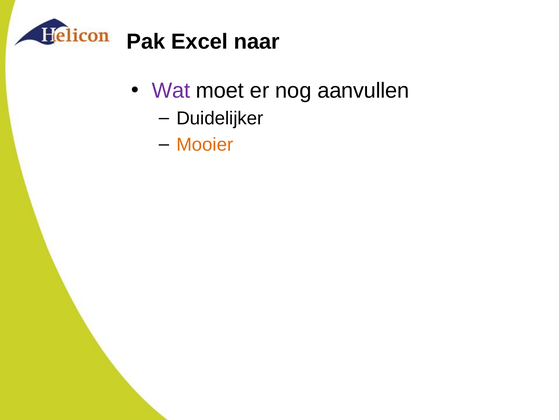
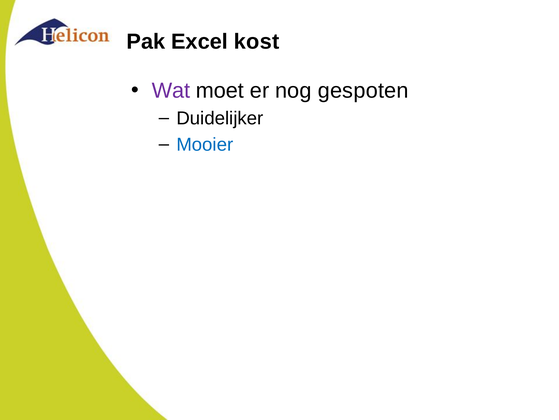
naar: naar -> kost (257, 42)
aanvullen: aanvullen -> gespoten (363, 91)
Mooier colour: orange -> blue (205, 144)
